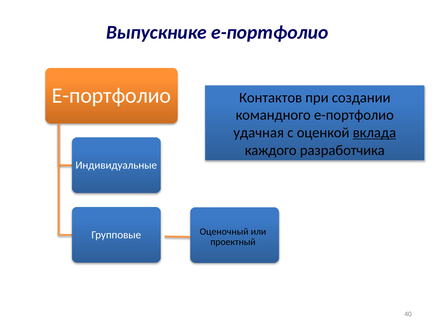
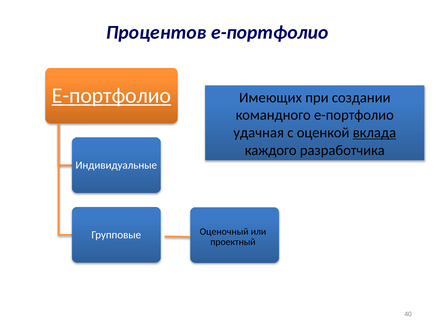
Выпускнике: Выпускнике -> Процентов (156, 32)
Е-портфолио underline: none -> present (111, 95)
Контактов: Контактов -> Имеющих (271, 97)
